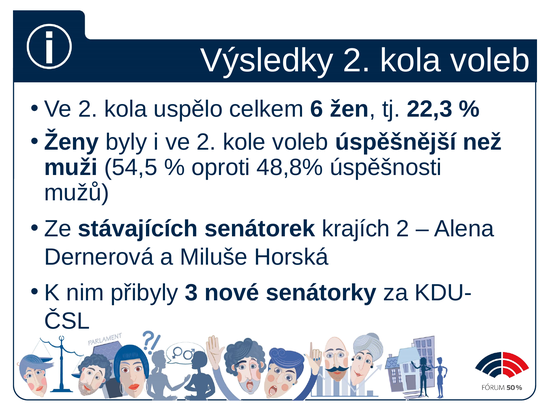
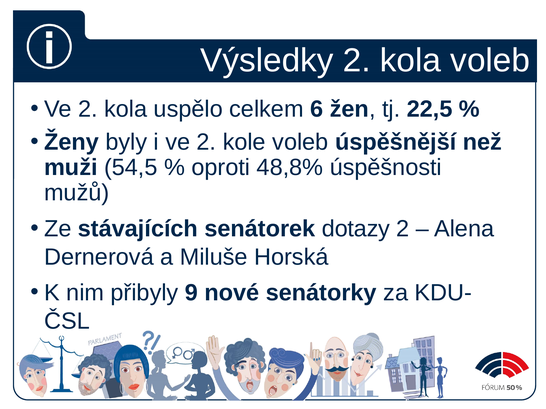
22,3: 22,3 -> 22,5 (430, 109)
krajích: krajích -> dotazy (356, 229)
3: 3 -> 9 (192, 293)
